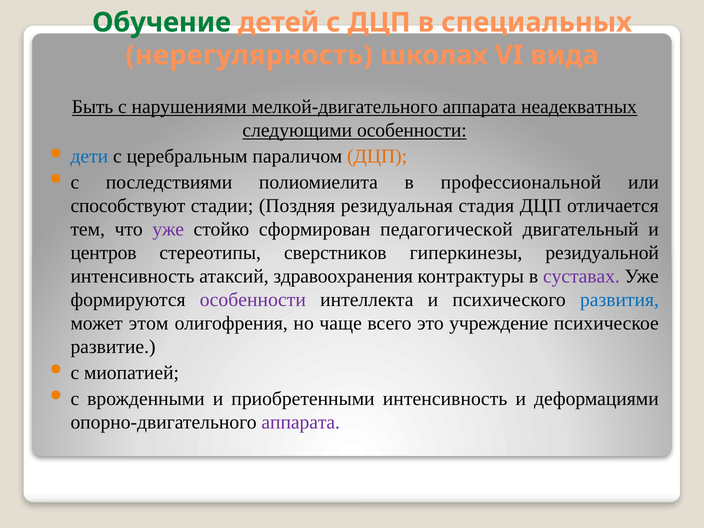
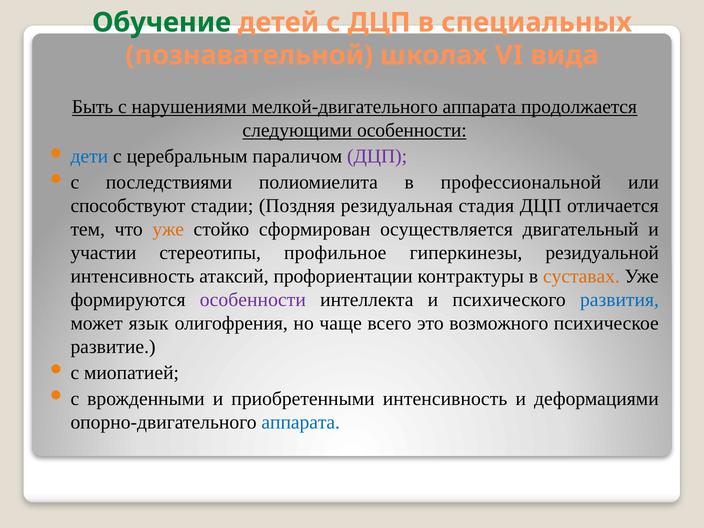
нерегулярность: нерегулярность -> познавательной (249, 55)
неадекватных: неадекватных -> продолжается (579, 107)
ДЦП colour: orange -> purple (377, 156)
уже colour: purple -> orange (168, 229)
педагогической: педагогической -> осуществляется (447, 229)
центров: центров -> участии (103, 253)
сверстников: сверстников -> профильное (335, 253)
здравоохранения: здравоохранения -> профориентации (343, 276)
суставах colour: purple -> orange (581, 276)
этом: этом -> язык (149, 323)
учреждение: учреждение -> возможного (499, 323)
аппарата colour: purple -> blue (301, 422)
